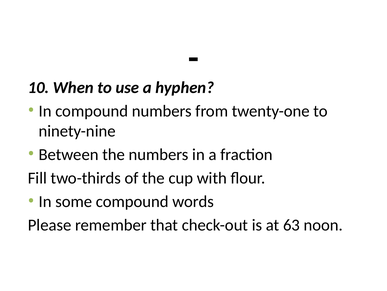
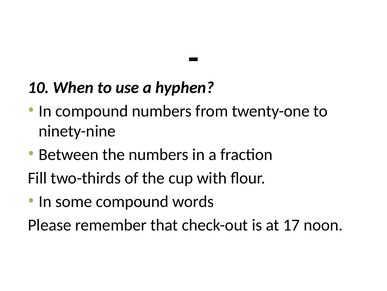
63: 63 -> 17 (291, 225)
